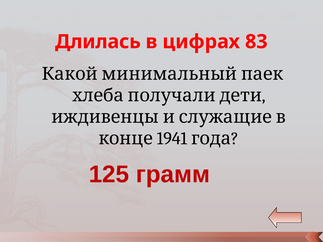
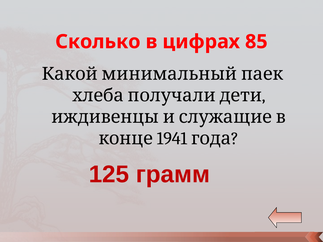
Длилась: Длилась -> Сколько (98, 42)
83: 83 -> 85 (256, 42)
